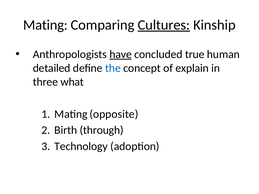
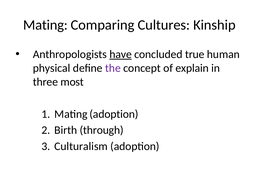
Cultures underline: present -> none (164, 25)
detailed: detailed -> physical (52, 68)
the colour: blue -> purple (113, 68)
what: what -> most (72, 82)
Mating opposite: opposite -> adoption (114, 114)
Technology: Technology -> Culturalism (81, 146)
